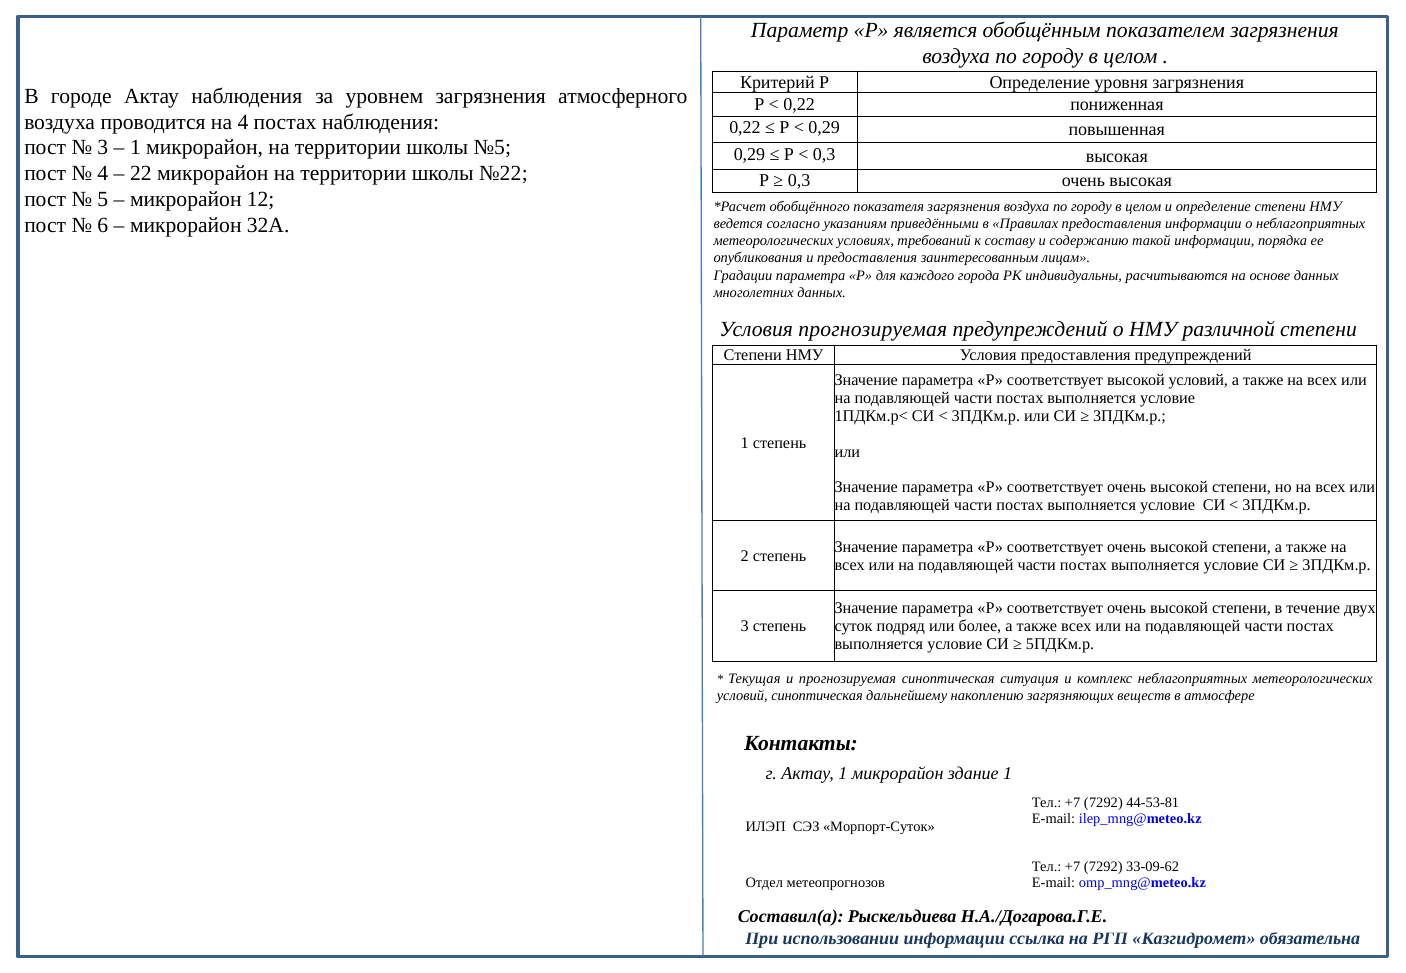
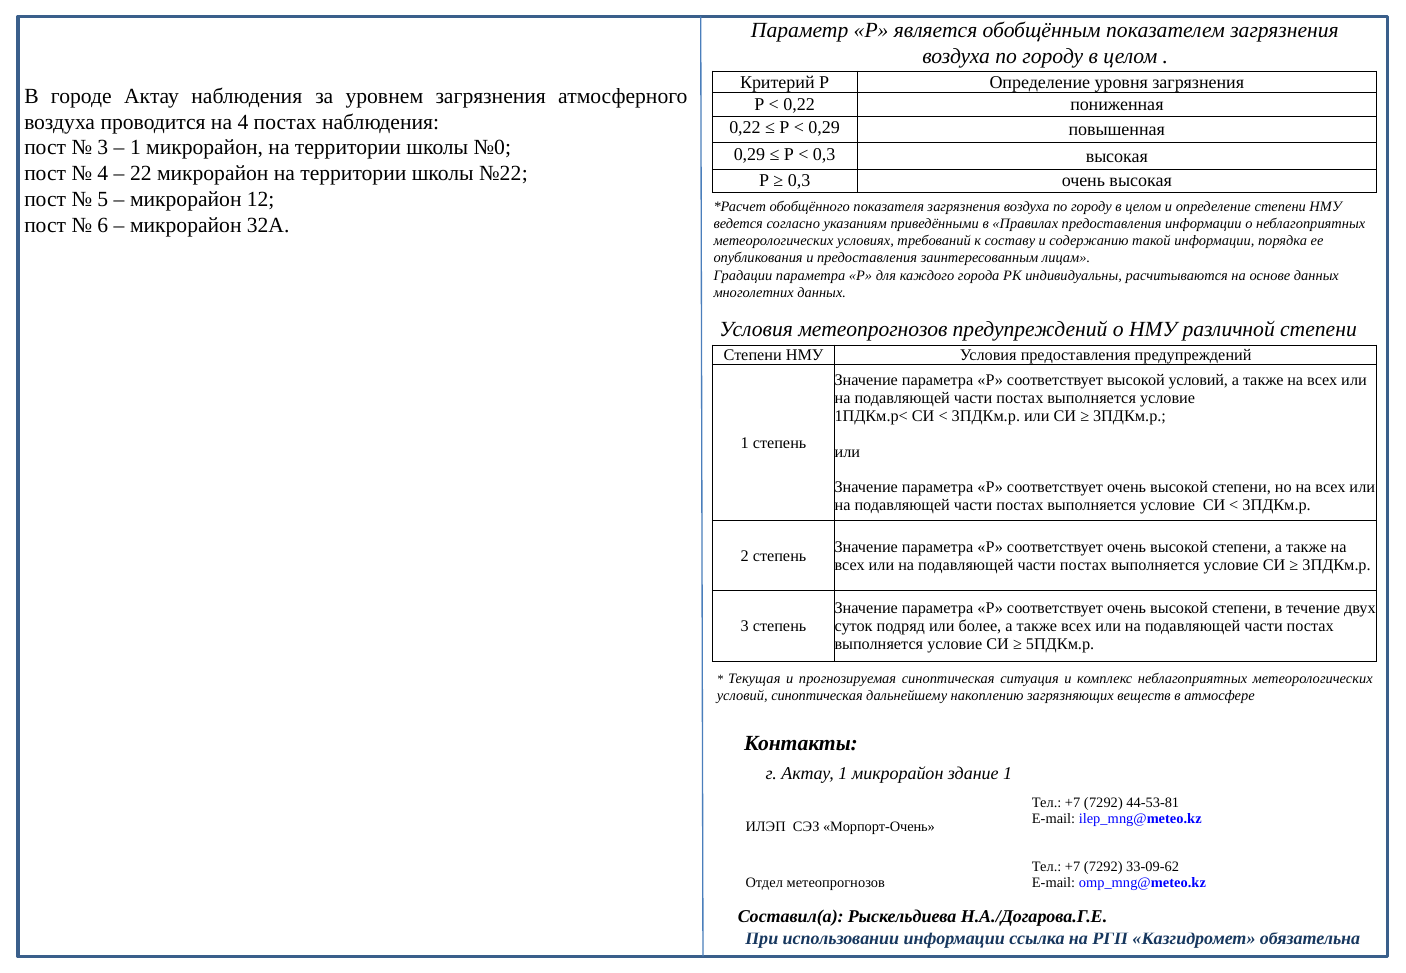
№5: №5 -> №0 (492, 148)
Условия прогнозируемая: прогнозируемая -> метеопрогнозов (873, 330)
Морпорт-Суток: Морпорт-Суток -> Морпорт-Очень (879, 827)
